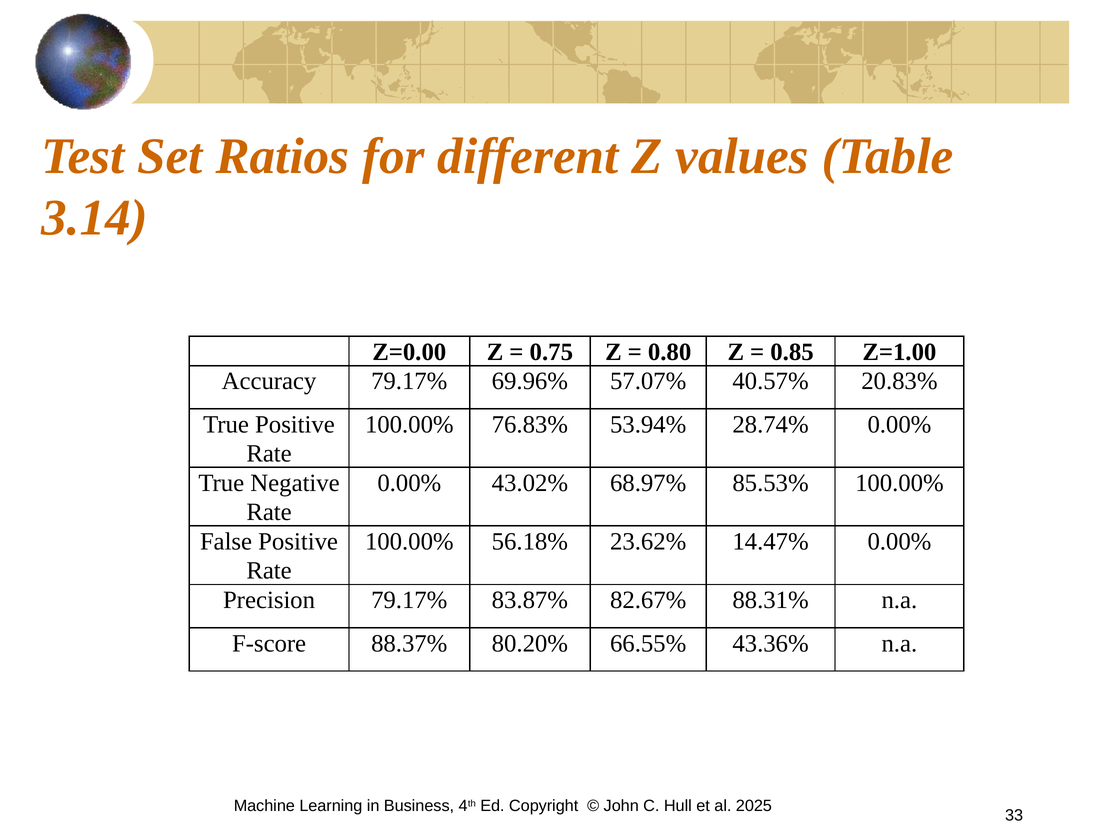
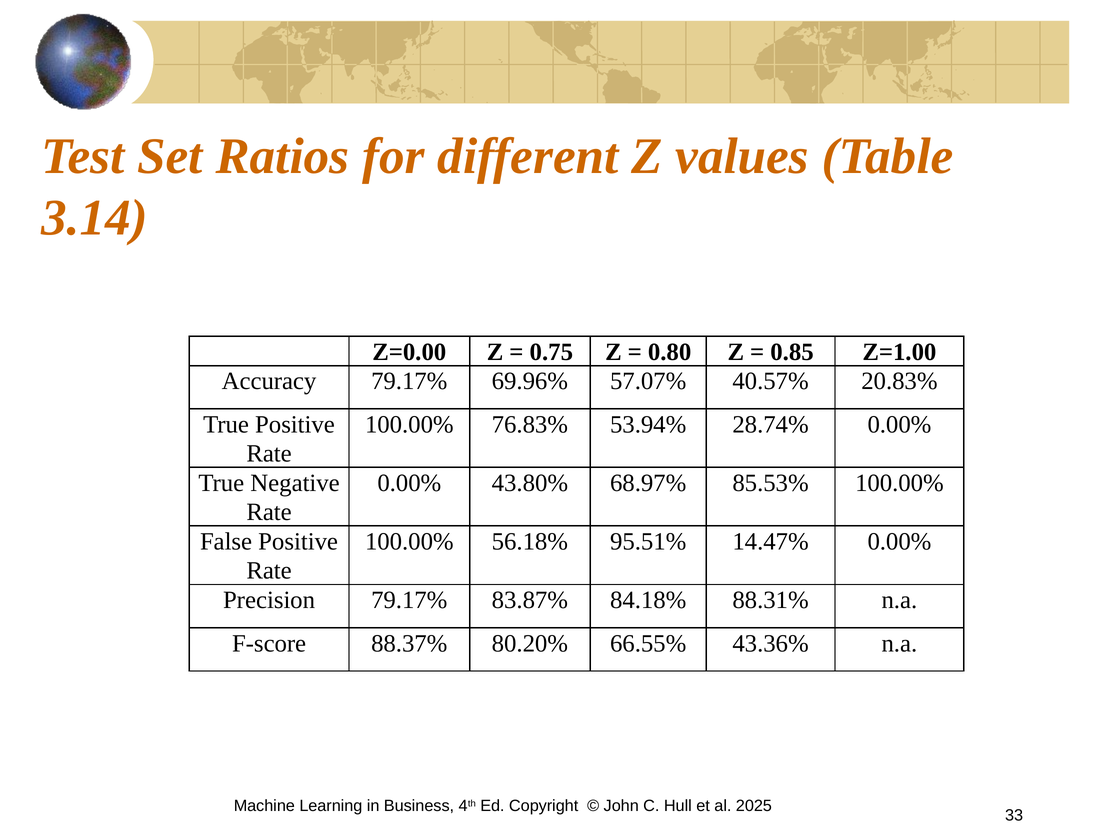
43.02%: 43.02% -> 43.80% (530, 483)
23.62%: 23.62% -> 95.51% (648, 541)
82.67%: 82.67% -> 84.18% (648, 600)
